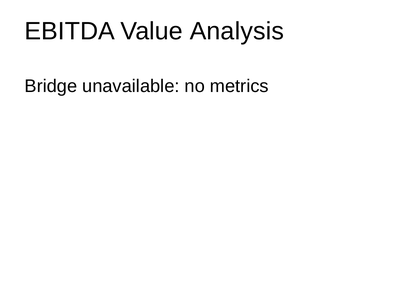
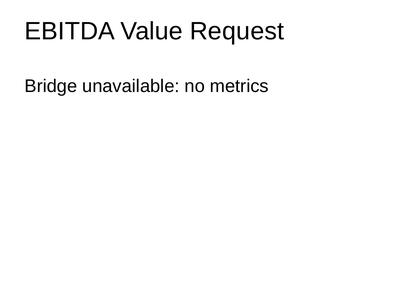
Analysis: Analysis -> Request (237, 31)
